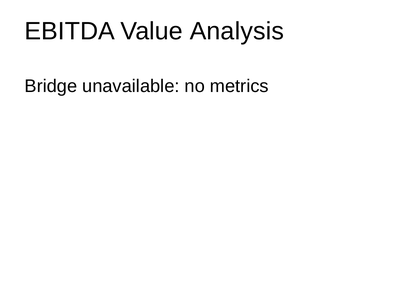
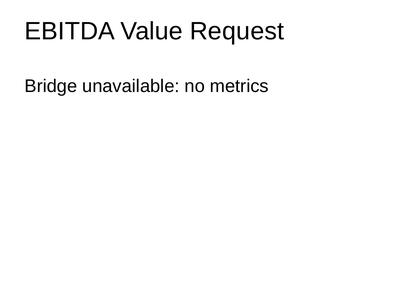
Analysis: Analysis -> Request (237, 31)
